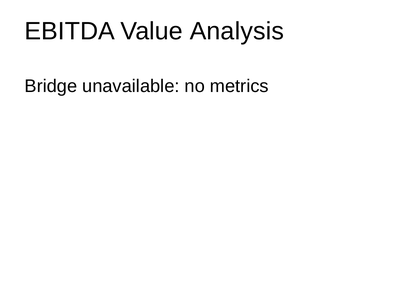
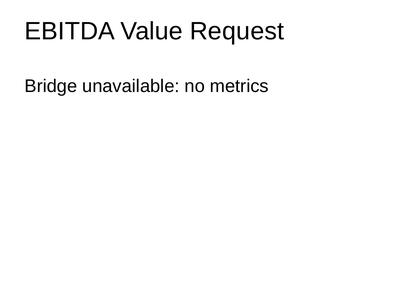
Analysis: Analysis -> Request (237, 31)
